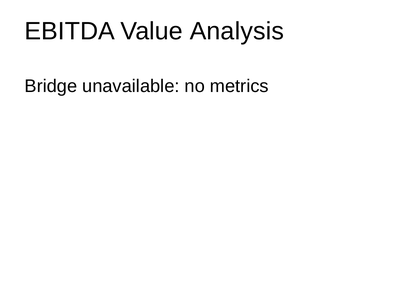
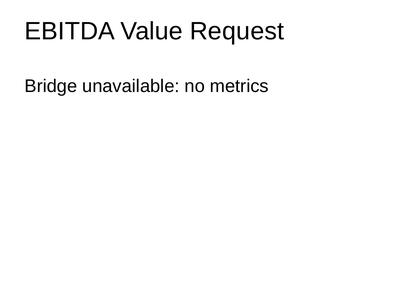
Analysis: Analysis -> Request (237, 31)
